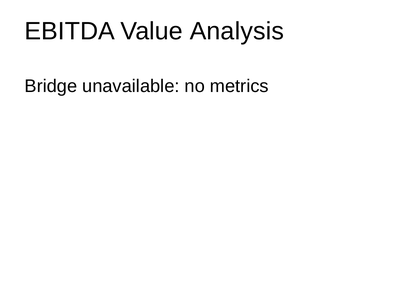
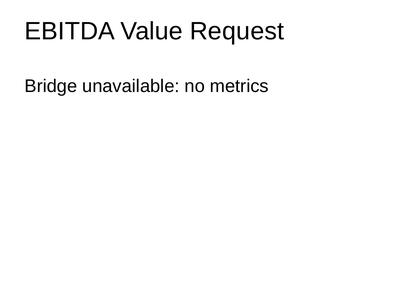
Analysis: Analysis -> Request (237, 31)
